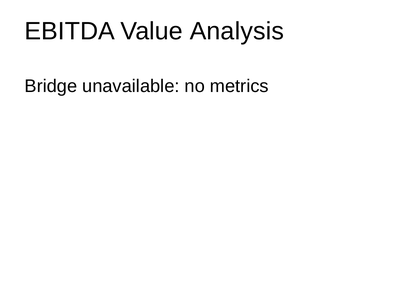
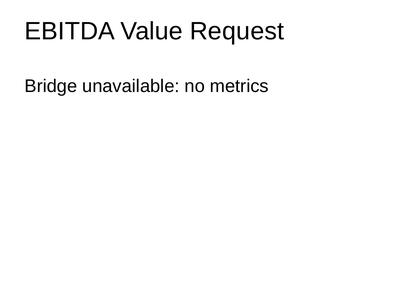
Analysis: Analysis -> Request (237, 31)
